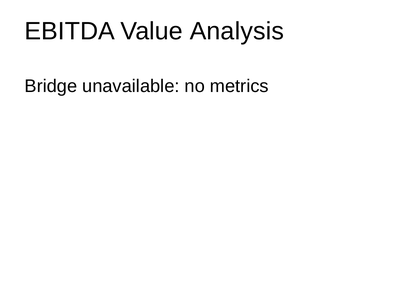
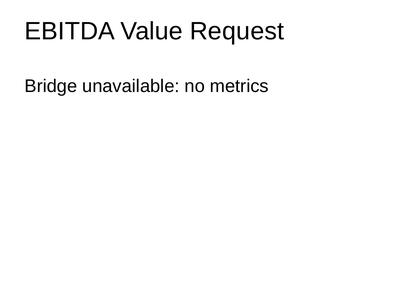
Analysis: Analysis -> Request (237, 31)
